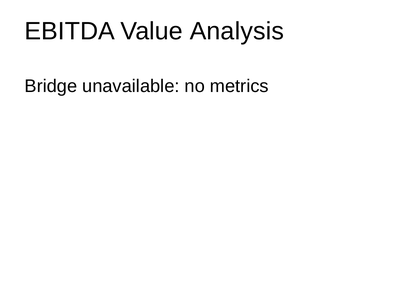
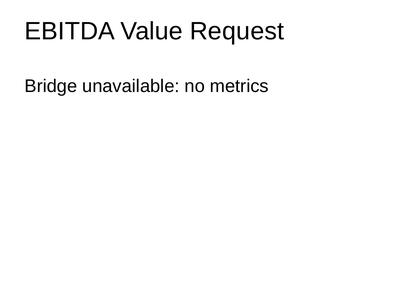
Analysis: Analysis -> Request (237, 31)
